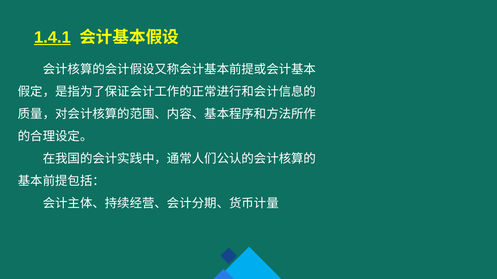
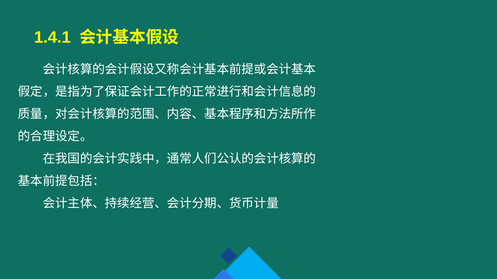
1.4.1 underline: present -> none (52, 37)
